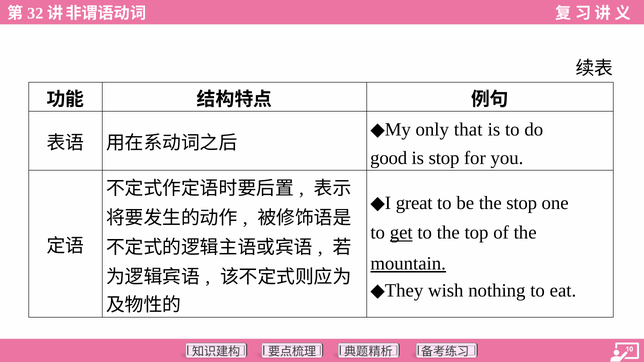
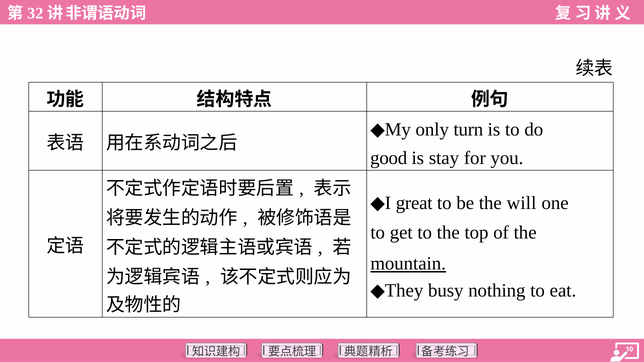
that: that -> turn (468, 130)
is stop: stop -> stay (444, 158)
the stop: stop -> will (522, 203)
get underline: present -> none (401, 233)
wish: wish -> busy (446, 291)
